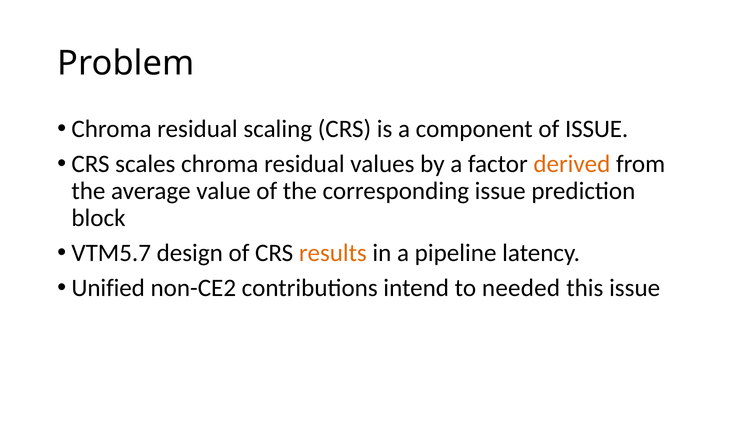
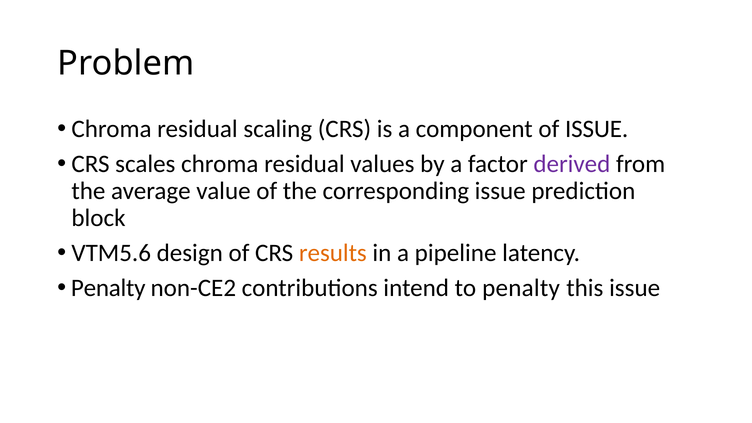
derived colour: orange -> purple (572, 164)
VTM5.7: VTM5.7 -> VTM5.6 (111, 253)
Unified: Unified -> Penalty (108, 288)
to needed: needed -> penalty (521, 288)
